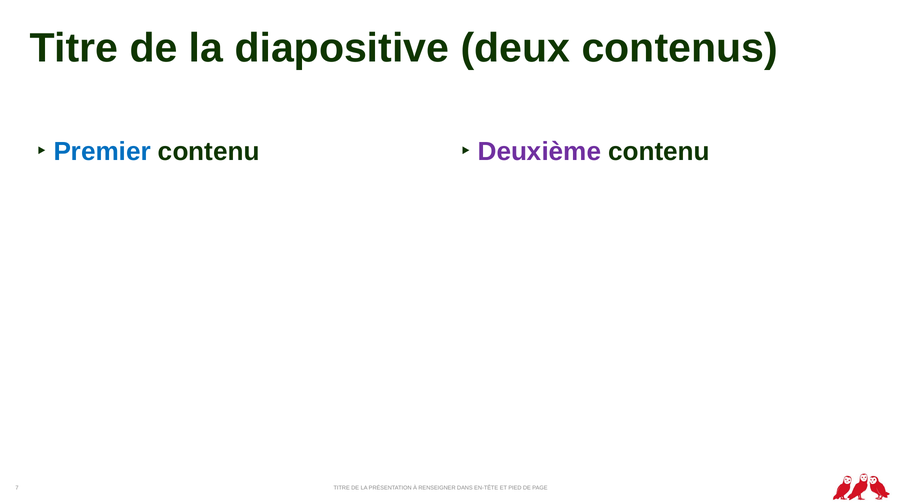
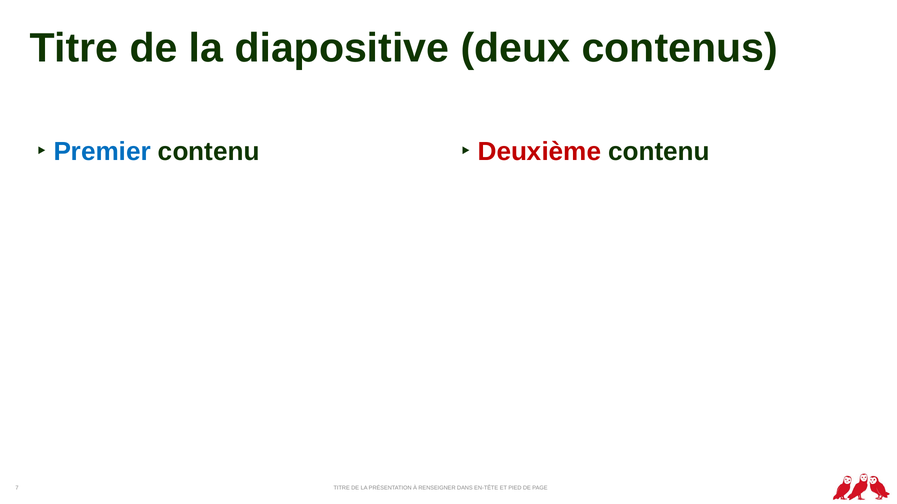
Deuxième colour: purple -> red (539, 152)
